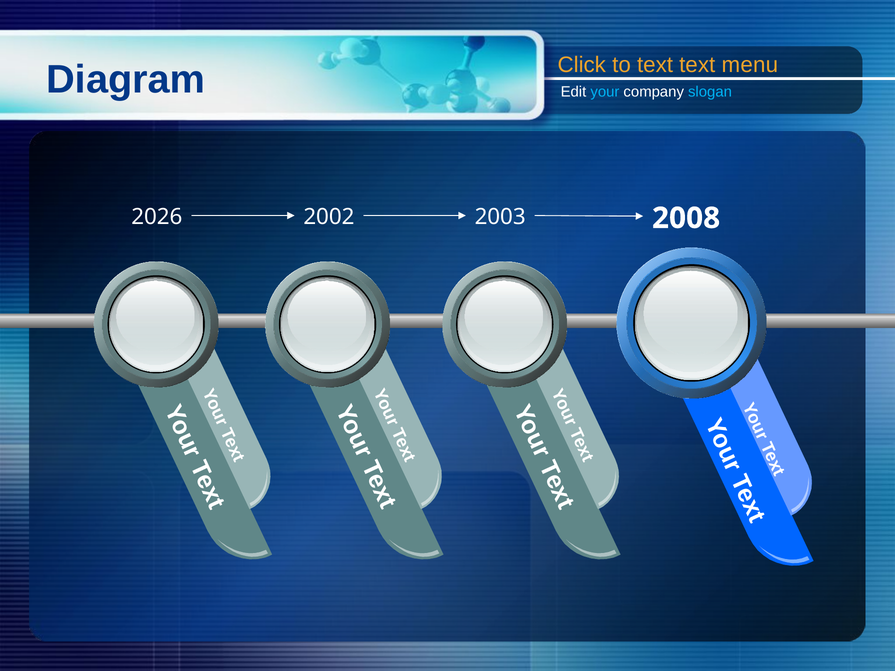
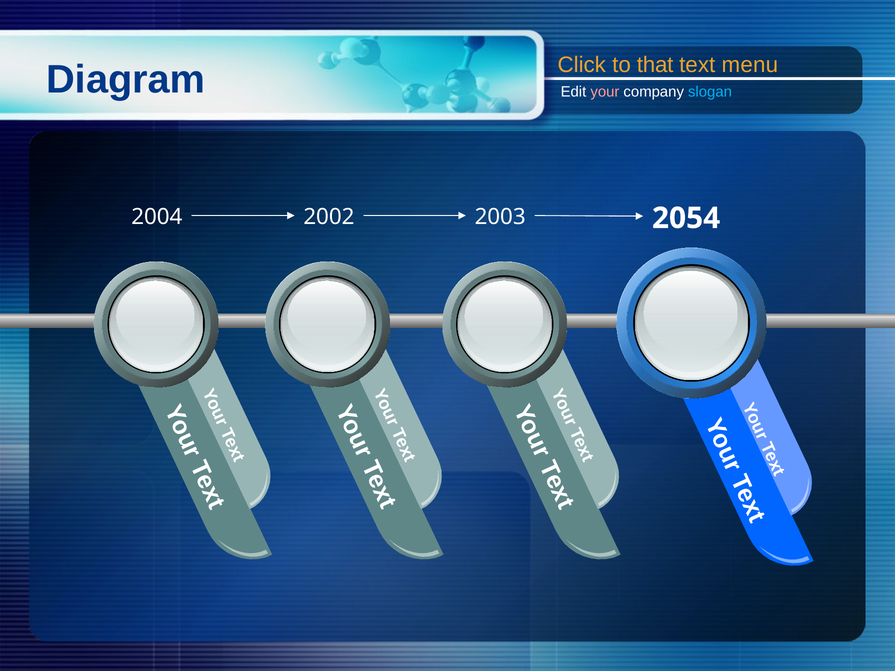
to text: text -> that (655, 65)
your colour: light blue -> pink (605, 92)
2026: 2026 -> 2004 (157, 217)
2008: 2008 -> 2054 (686, 218)
